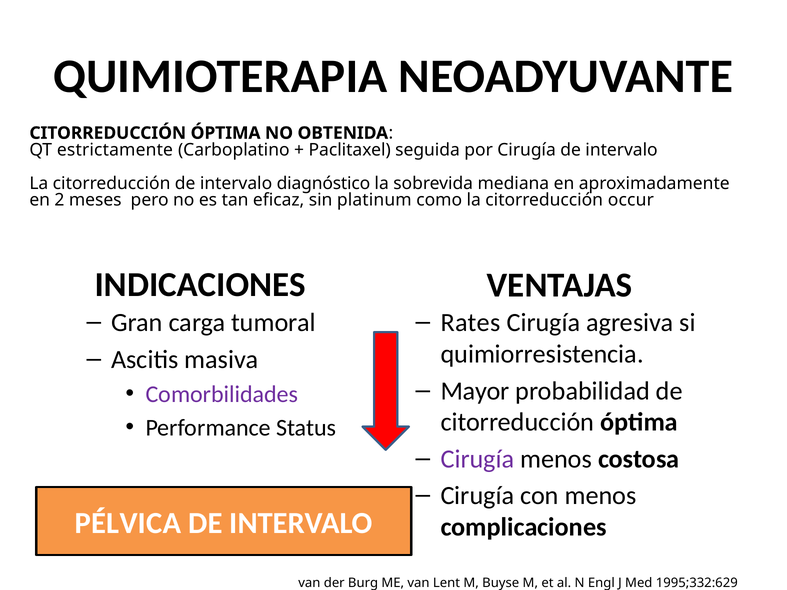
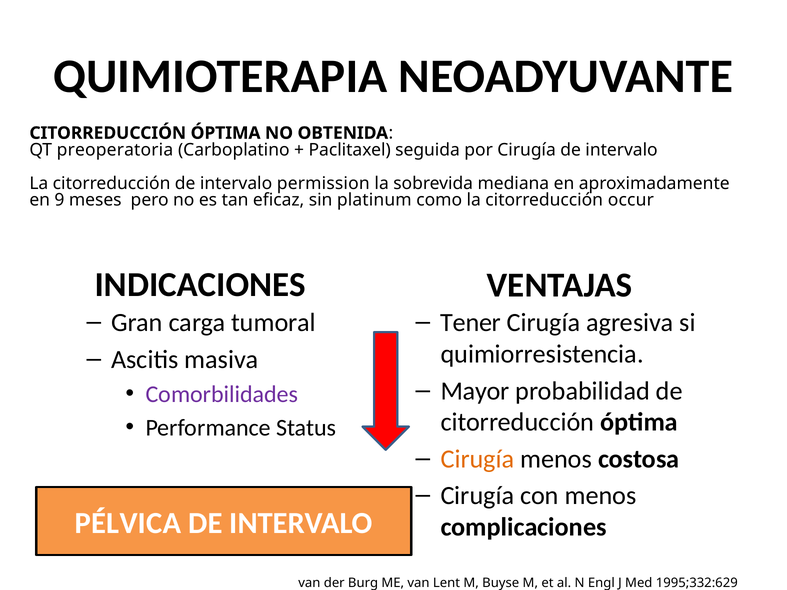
estrictamente: estrictamente -> preoperatoria (115, 150)
diagnóstico: diagnóstico -> permission (323, 183)
2: 2 -> 9 (59, 200)
Rates: Rates -> Tener (471, 323)
Cirugía colour: purple -> orange (477, 459)
